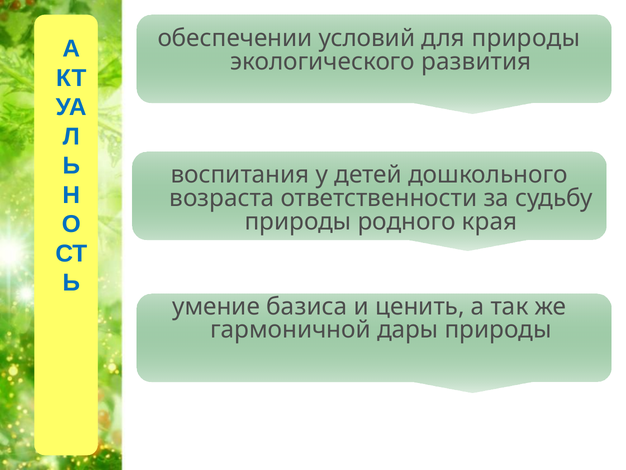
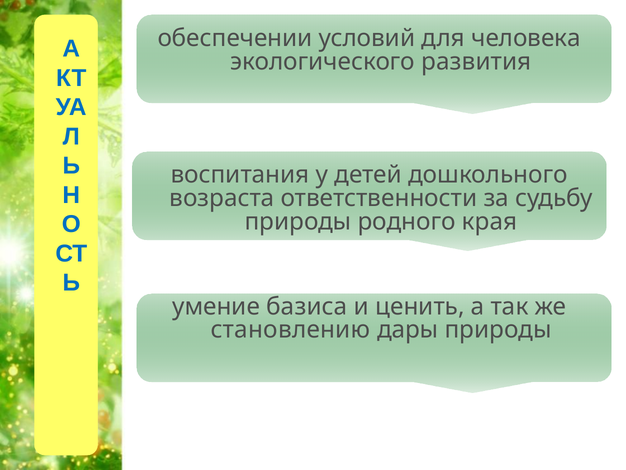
для природы: природы -> человека (526, 38)
гармоничной: гармоничной -> становлению (290, 330)
